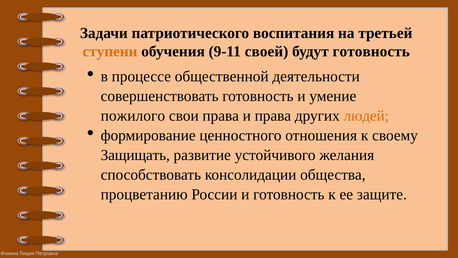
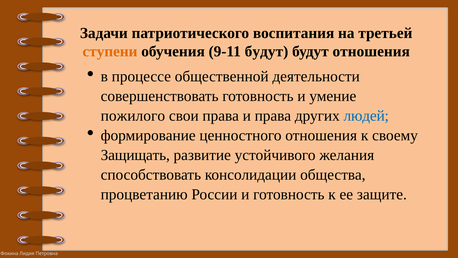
9-11 своей: своей -> будут (266, 51)
будут готовность: готовность -> отношения (371, 51)
людей colour: orange -> blue (366, 116)
